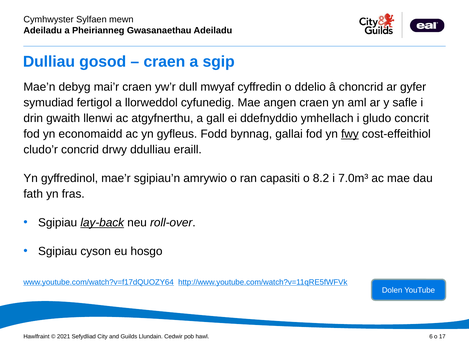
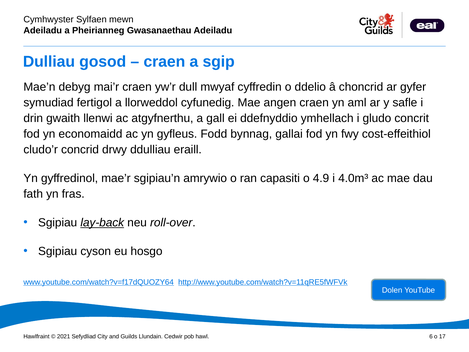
fwy underline: present -> none (350, 134)
8.2: 8.2 -> 4.9 (321, 178)
7.0m³: 7.0m³ -> 4.0m³ (353, 178)
